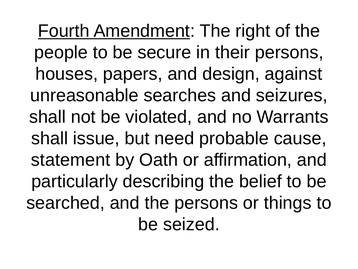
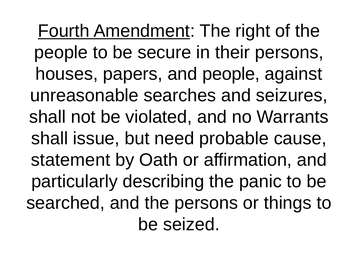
and design: design -> people (231, 74)
belief: belief -> panic (260, 181)
